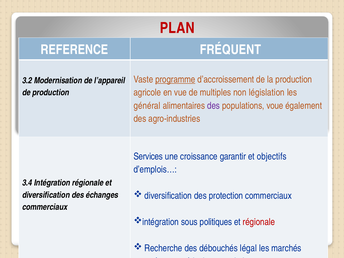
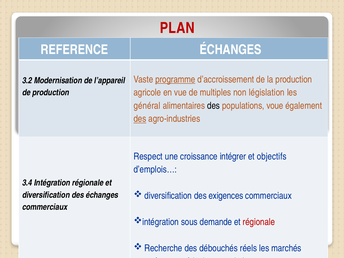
REFERENCE FRÉQUENT: FRÉQUENT -> ÉCHANGES (231, 50)
des colour: purple -> black (214, 106)
des underline: none -> present (140, 119)
Services: Services -> Respect (148, 156)
garantir: garantir -> intégrer (233, 156)
protection: protection -> exigences (226, 196)
politiques: politiques -> demande (216, 222)
légal: légal -> réels (248, 248)
